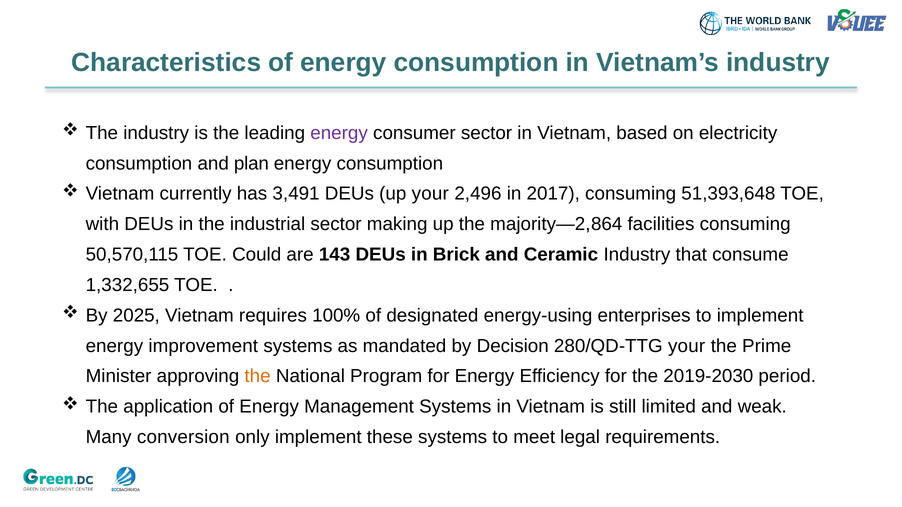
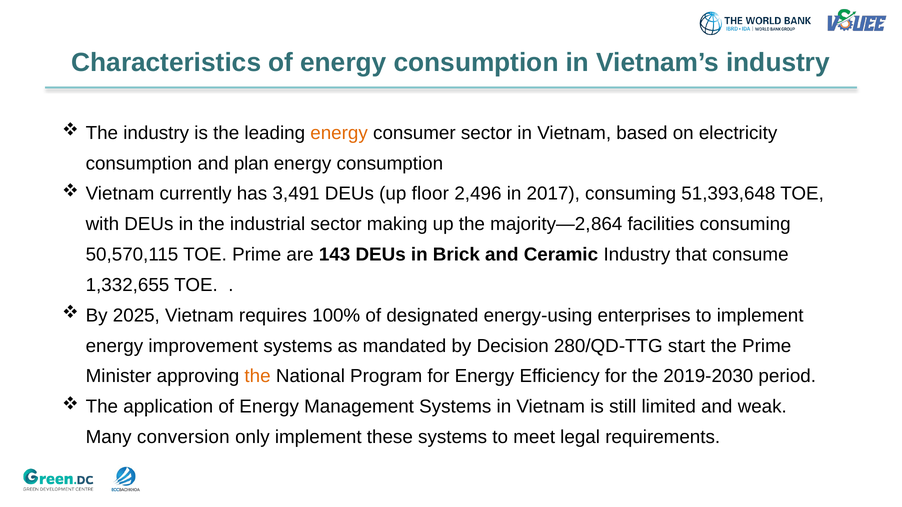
energy colour: purple -> orange (339, 133)
up your: your -> floor (430, 194)
TOE Could: Could -> Prime (257, 255)
280/QD-TTG your: your -> start (687, 346)
